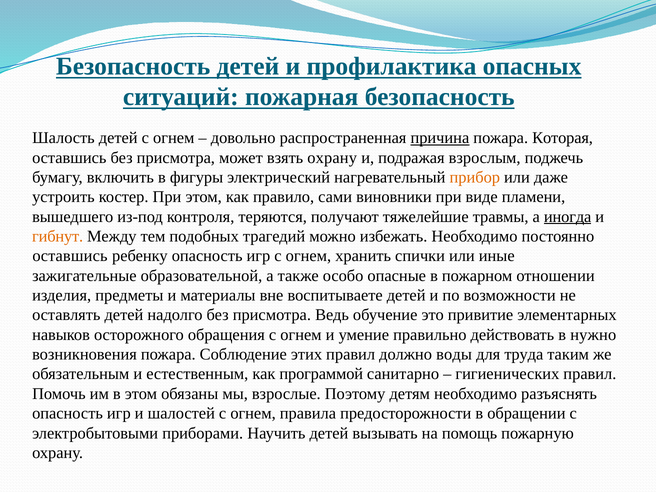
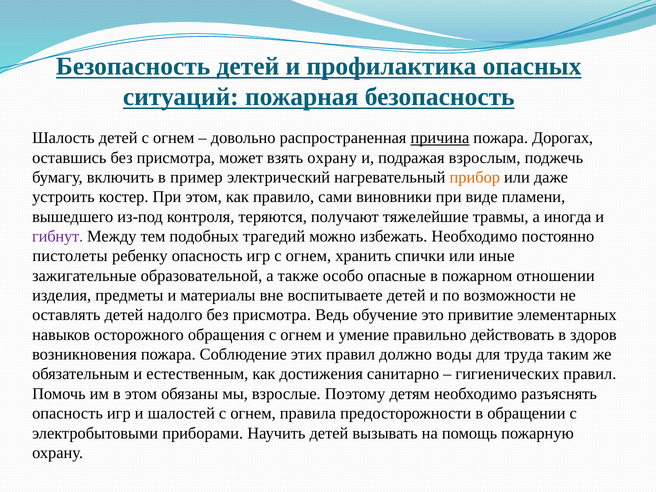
Которая: Которая -> Дорогах (563, 138)
фигуры: фигуры -> пример (196, 177)
иногда underline: present -> none (568, 217)
гибнут colour: orange -> purple (58, 236)
оставшись: оставшись -> пистолеты (70, 256)
нужно: нужно -> здоров (593, 335)
программой: программой -> достижения (321, 374)
